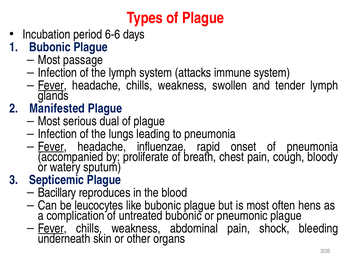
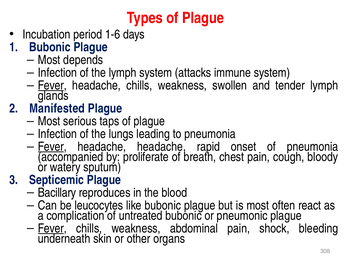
6-6: 6-6 -> 1-6 (113, 35)
passage: passage -> depends (83, 60)
dual: dual -> taps (109, 121)
headache influenzae: influenzae -> headache (162, 147)
hens: hens -> react (310, 206)
